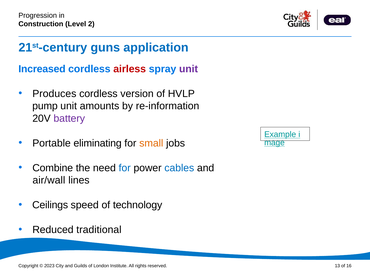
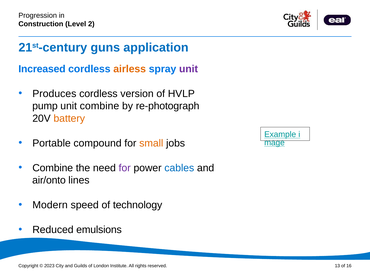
airless colour: red -> orange (130, 69)
unit amounts: amounts -> combine (99, 106)
re-information: re-information -> re-photograph (168, 106)
battery colour: purple -> orange (69, 118)
eliminating: eliminating -> compound (98, 143)
for colour: blue -> purple (125, 168)
air/wall: air/wall -> air/onto (49, 180)
Ceilings: Ceilings -> Modern (50, 205)
traditional: traditional -> emulsions (99, 229)
